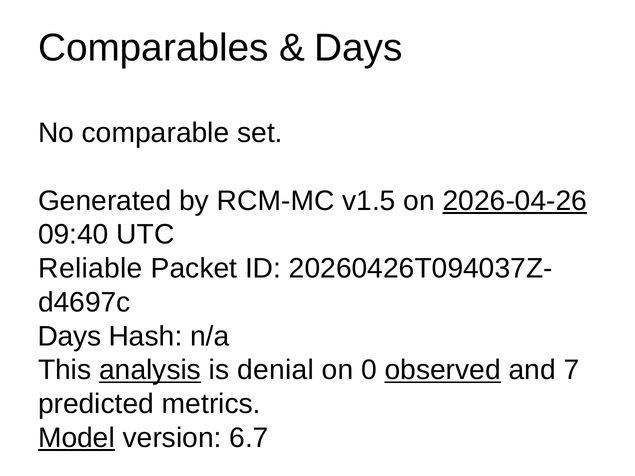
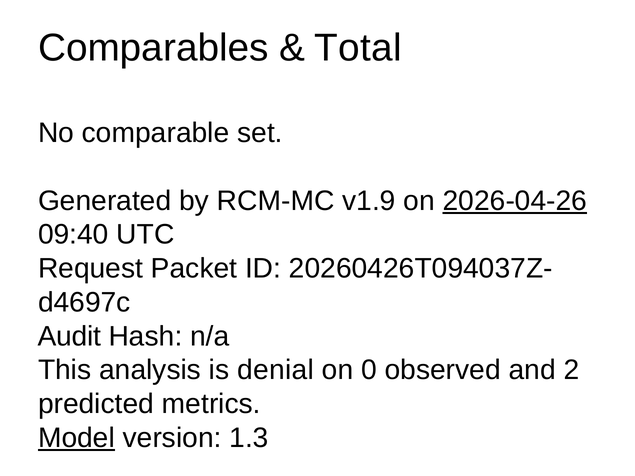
Days: Days -> Total (358, 48)
v1.5: v1.5 -> v1.9 (369, 201)
Reliable: Reliable -> Request (91, 269)
Days: Days -> Audit (69, 336)
analysis underline: present -> none (150, 370)
observed underline: present -> none (443, 370)
7: 7 -> 2 (572, 370)
6.7: 6.7 -> 1.3 (249, 438)
